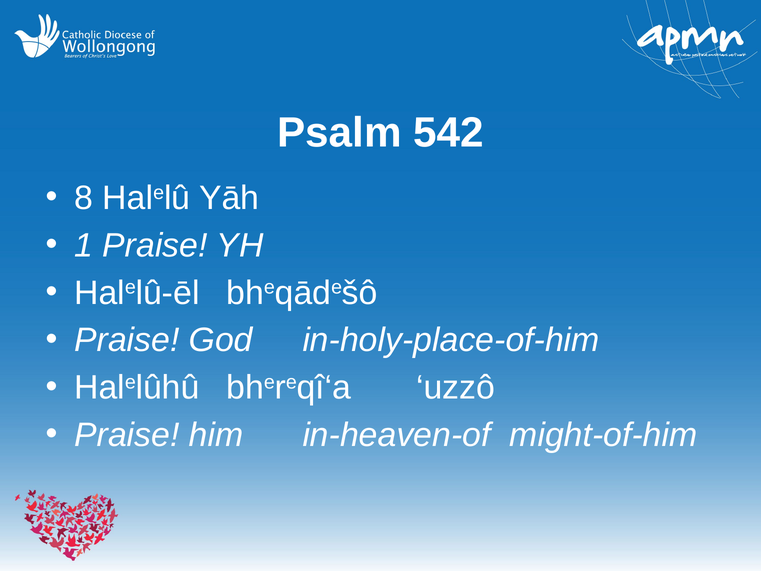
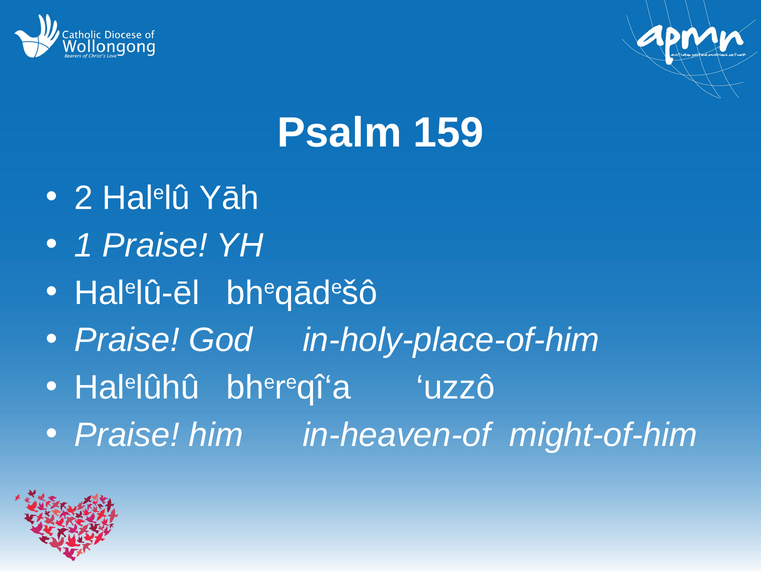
542: 542 -> 159 (449, 133)
8: 8 -> 2 (84, 198)
